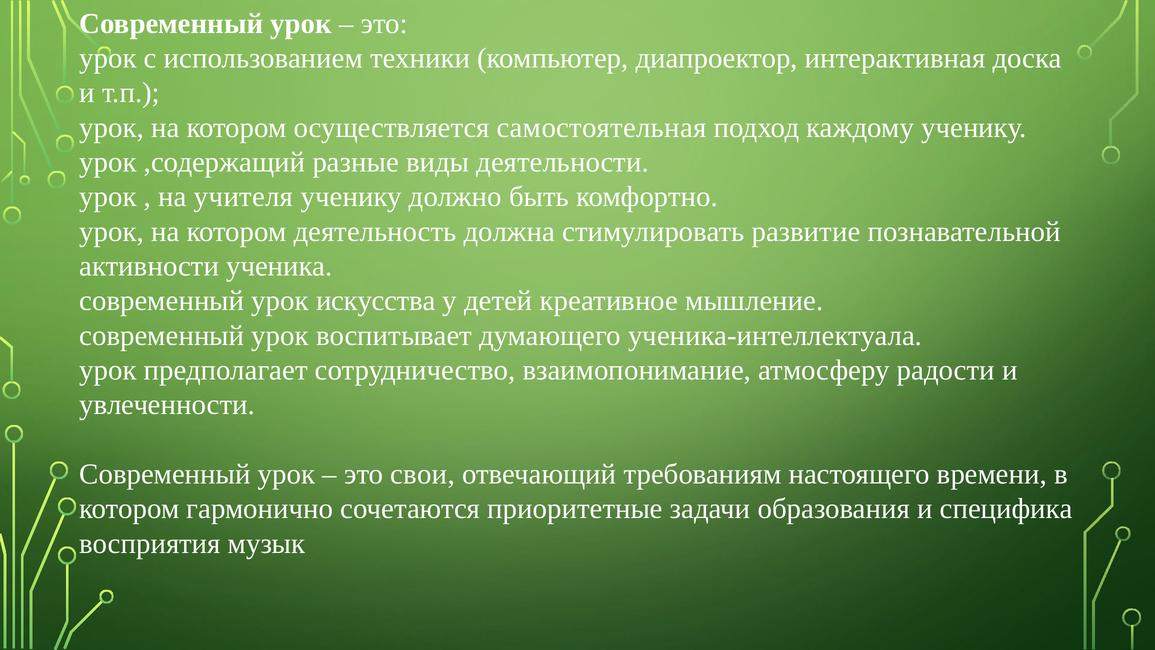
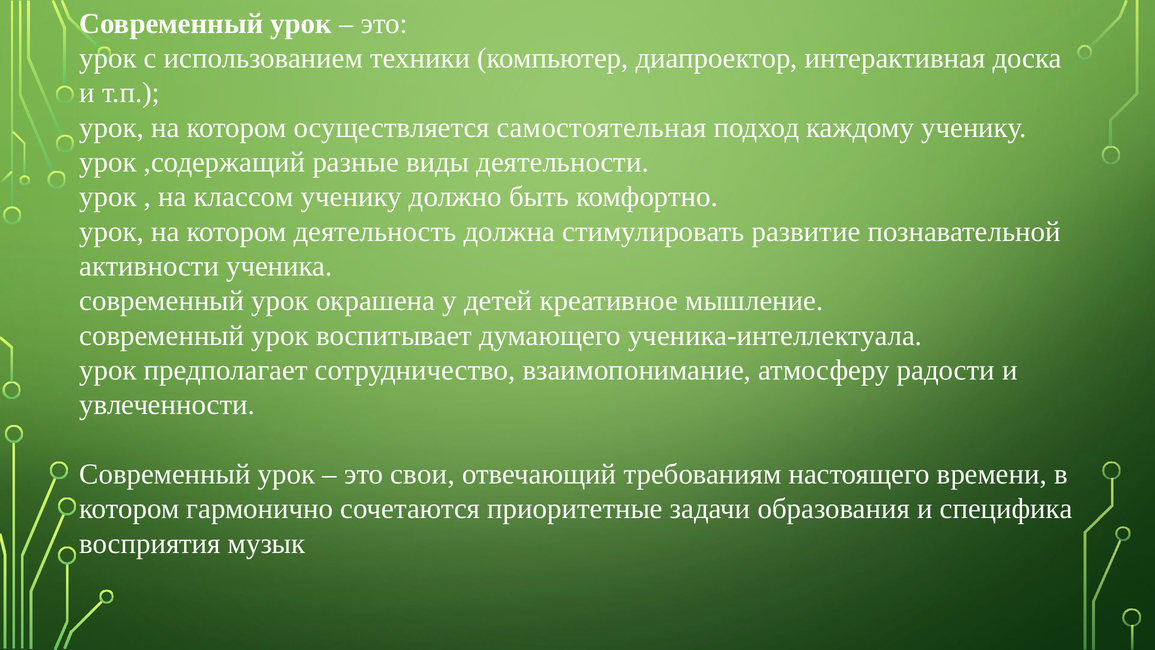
учителя: учителя -> классом (244, 197)
искусства: искусства -> окрашена (376, 301)
